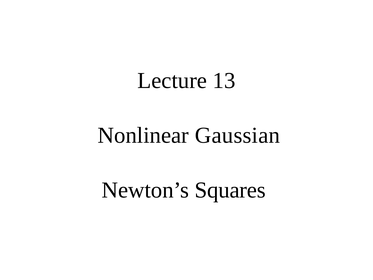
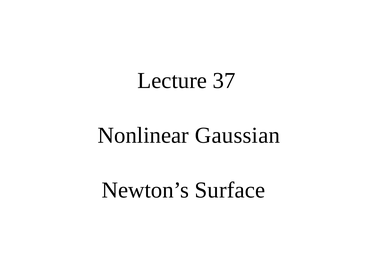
13: 13 -> 37 (224, 80)
Squares: Squares -> Surface (230, 190)
